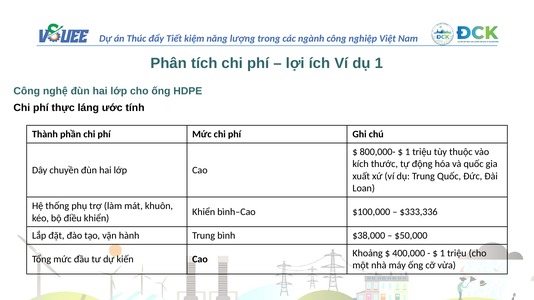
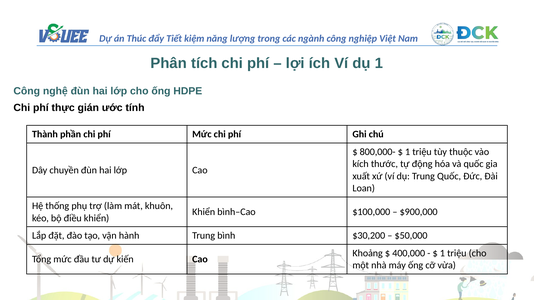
láng: láng -> gián (88, 108)
$333,336: $333,336 -> $900,000 (419, 212)
$38,000: $38,000 -> $30,200 (369, 236)
